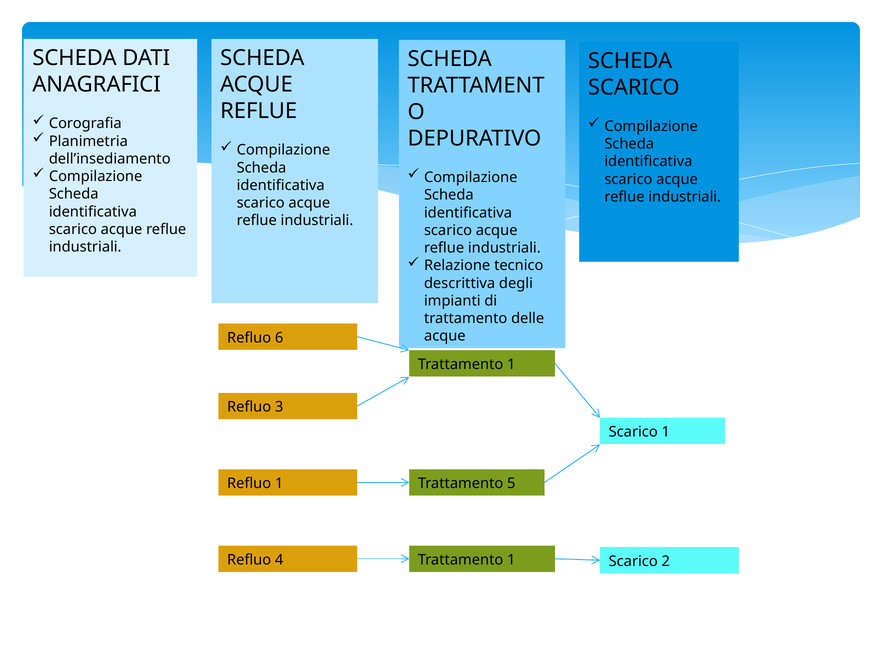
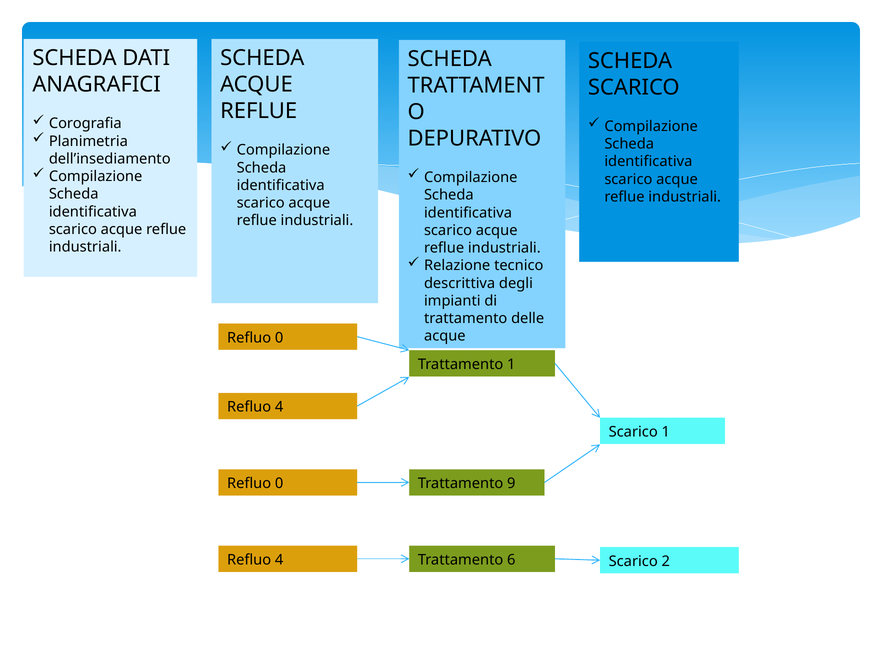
6: 6 -> 0 (279, 338)
3: 3 -> 4 (279, 407)
1: 1 -> 0 (279, 483)
5: 5 -> 9 (511, 483)
1: 1 -> 6 (511, 560)
